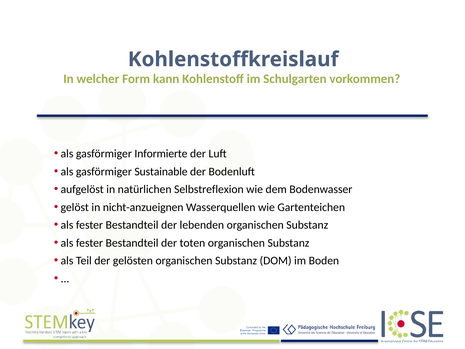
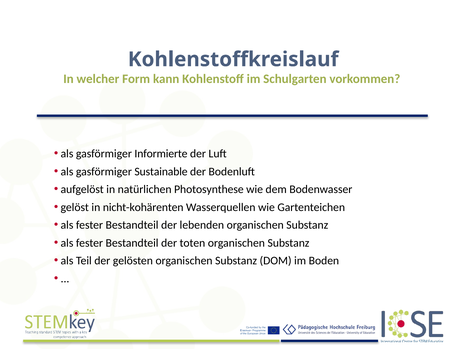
Selbstreflexion: Selbstreflexion -> Photosynthese (209, 189)
nicht-anzueignen: nicht-anzueignen -> nicht-kohärenten (143, 207)
